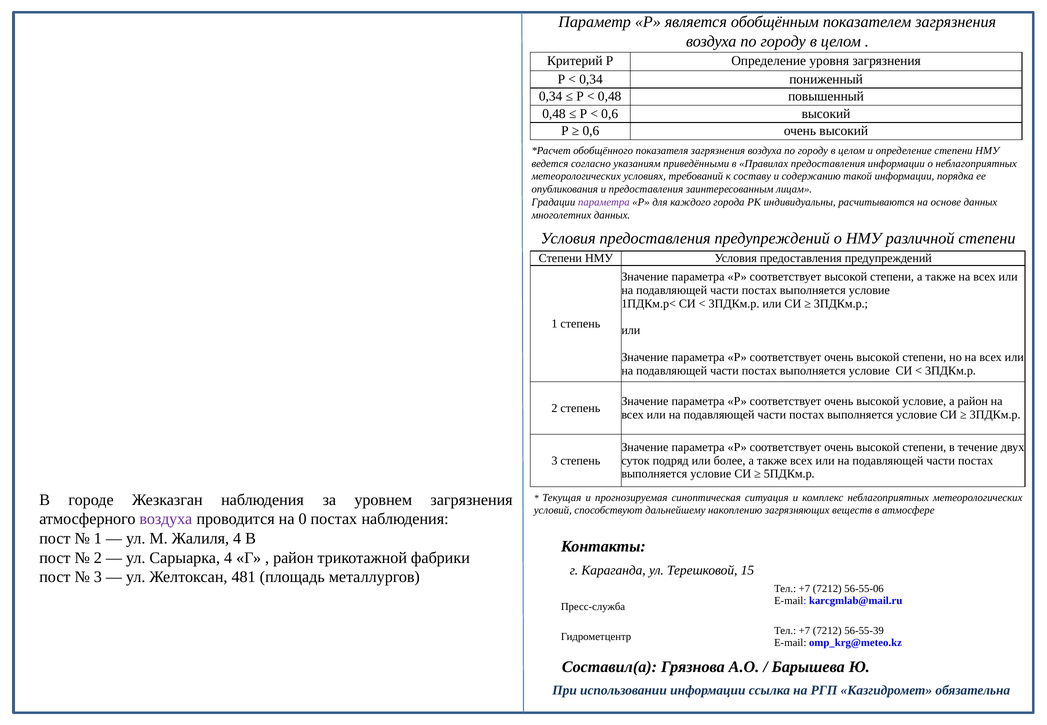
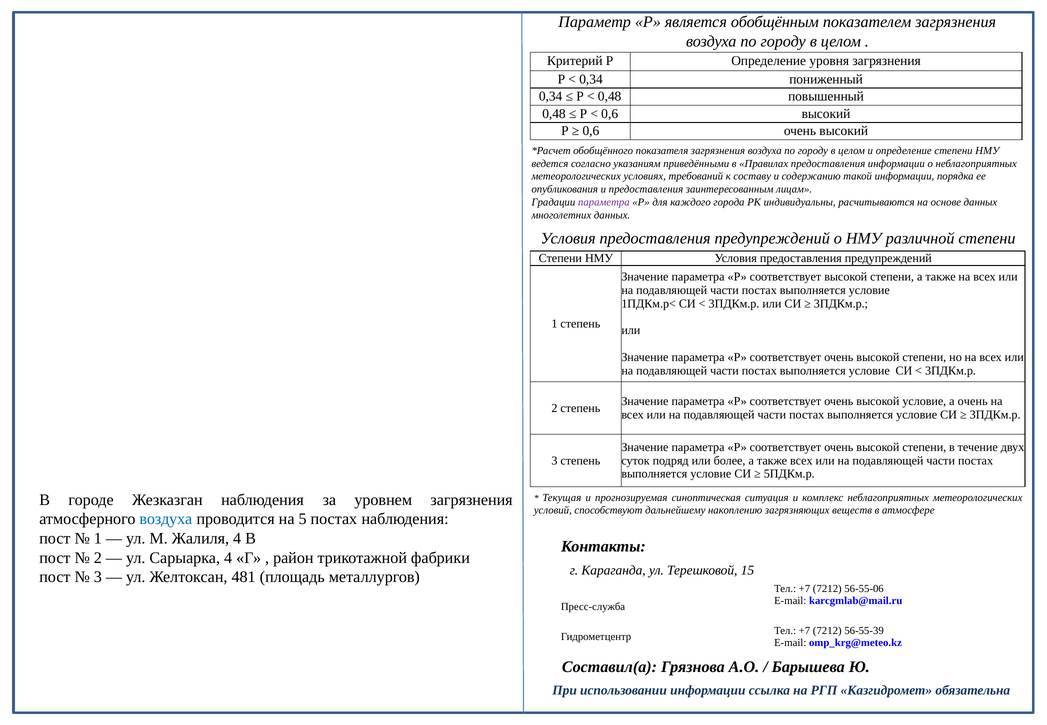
а район: район -> очень (973, 401)
воздуха colour: purple -> blue (166, 519)
0: 0 -> 5 (303, 519)
